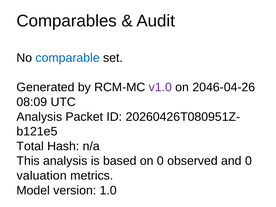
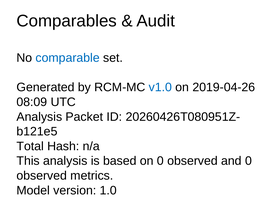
v1.0 colour: purple -> blue (160, 87)
2046-04-26: 2046-04-26 -> 2019-04-26 (224, 87)
valuation: valuation -> observed (42, 176)
